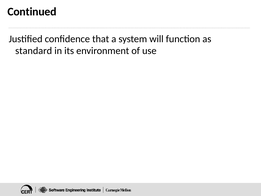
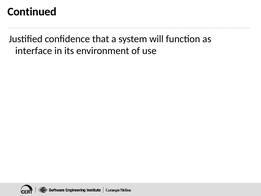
standard: standard -> interface (34, 51)
